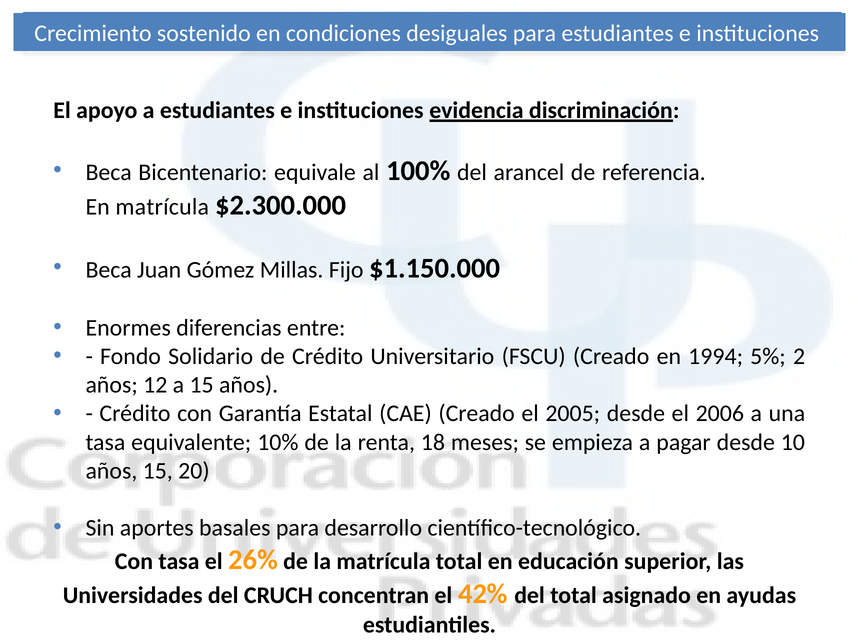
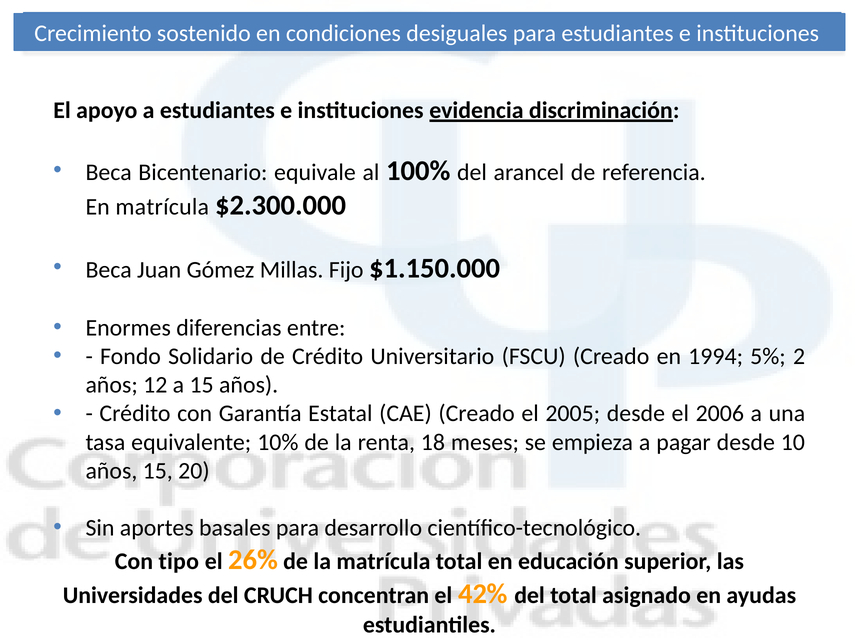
Con tasa: tasa -> tipo (179, 562)
